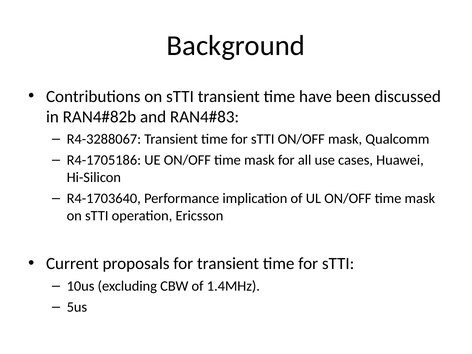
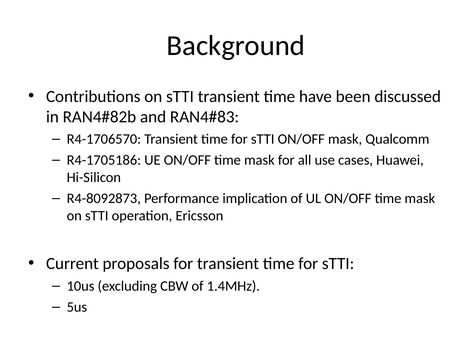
R4-3288067: R4-3288067 -> R4-1706570 (104, 139)
R4-1703640: R4-1703640 -> R4-8092873 (104, 198)
